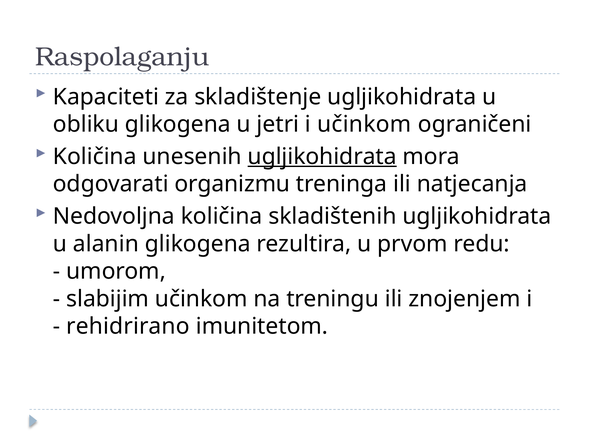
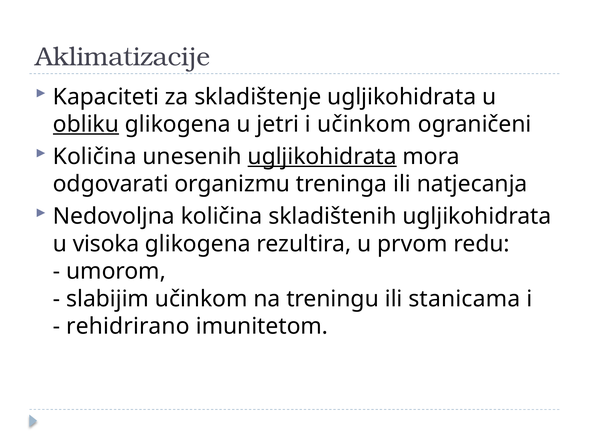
Raspolaganju: Raspolaganju -> Aklimatizacije (123, 57)
obliku underline: none -> present (86, 124)
alanin: alanin -> visoka (106, 244)
znojenjem: znojenjem -> stanicama (464, 299)
